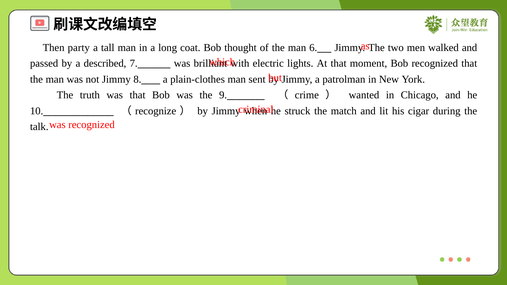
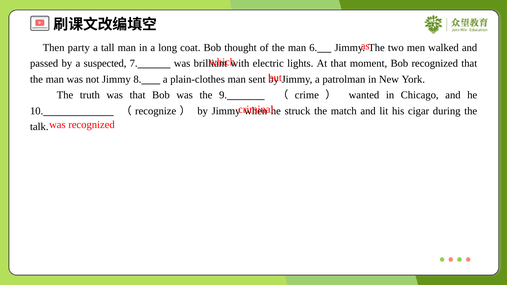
described: described -> suspected (105, 63)
